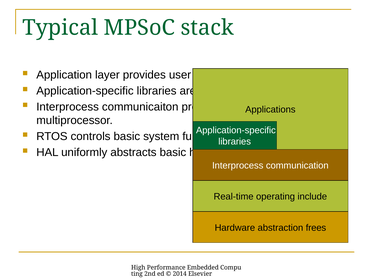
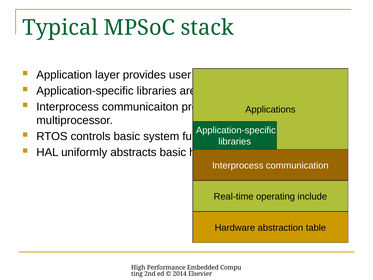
frees: frees -> table (316, 228)
